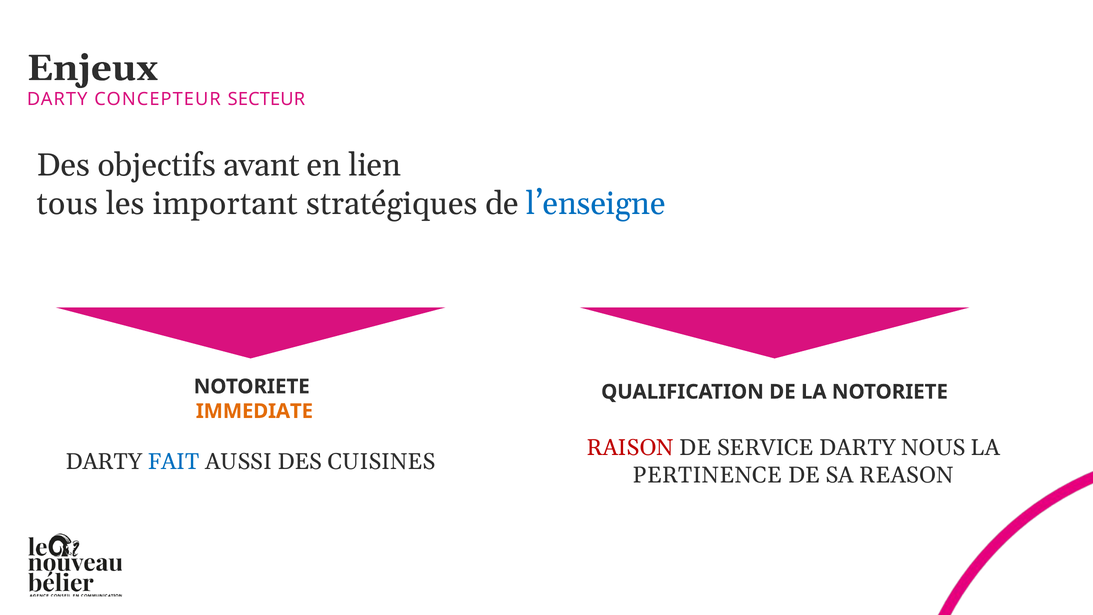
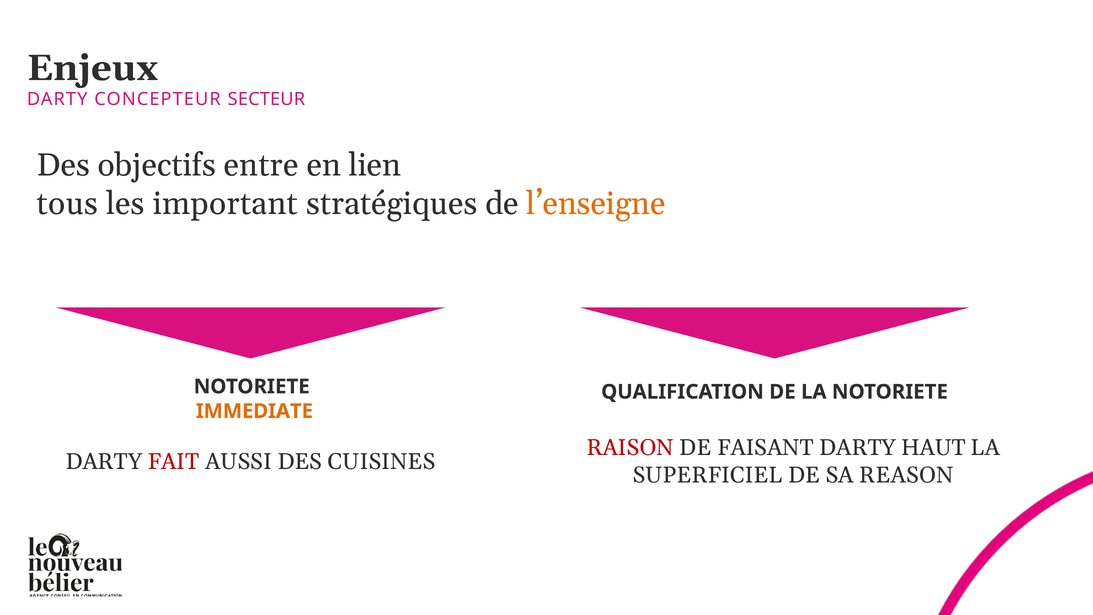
avant: avant -> entre (261, 165)
l’enseigne colour: blue -> orange (596, 204)
SERVICE: SERVICE -> FAISANT (765, 448)
NOUS: NOUS -> HAUT (933, 448)
FAIT colour: blue -> red (173, 462)
PERTINENCE: PERTINENCE -> SUPERFICIEL (708, 475)
